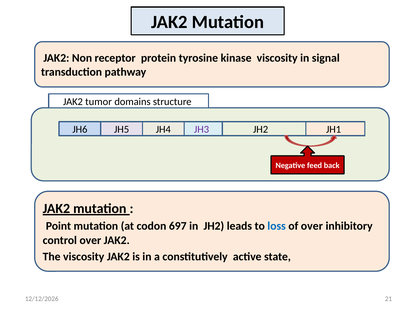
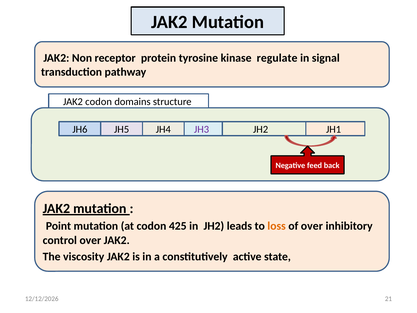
kinase viscosity: viscosity -> regulate (277, 58)
JAK2 tumor: tumor -> codon (99, 101)
697: 697 -> 425 (178, 226)
loss colour: blue -> orange (277, 226)
